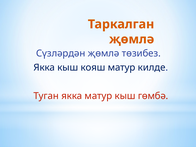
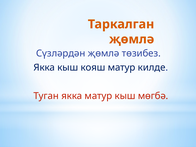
гөмбә: гөмбә -> мөгбә (153, 96)
